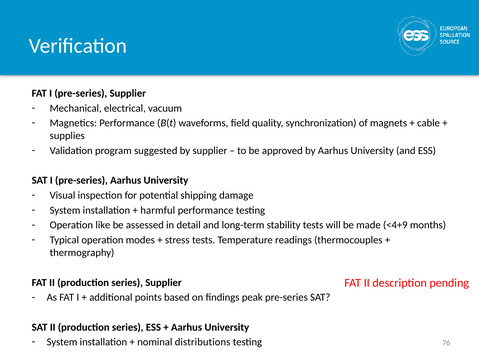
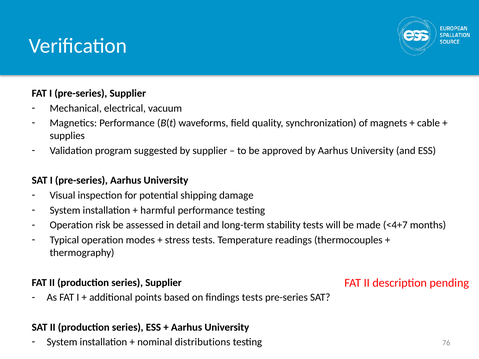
like: like -> risk (103, 225)
<4+9: <4+9 -> <4+7 (395, 225)
findings peak: peak -> tests (252, 298)
